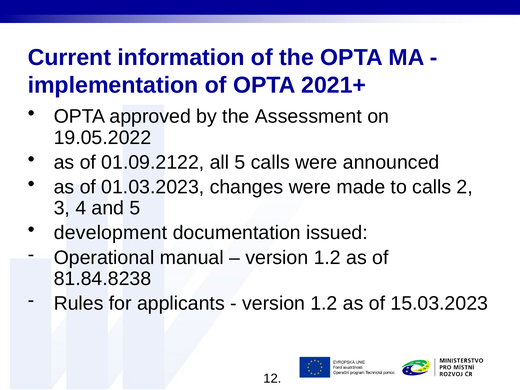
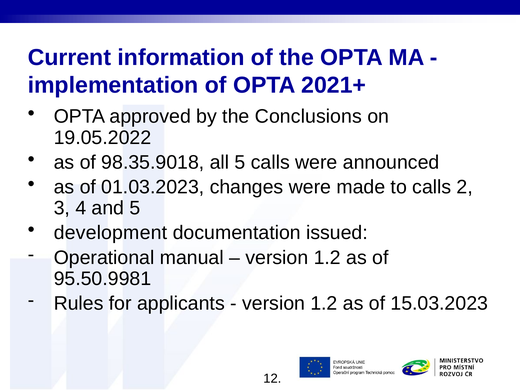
Assessment: Assessment -> Conclusions (308, 116)
01.09.2122: 01.09.2122 -> 98.35.9018 (153, 162)
81.84.8238: 81.84.8238 -> 95.50.9981 (102, 279)
